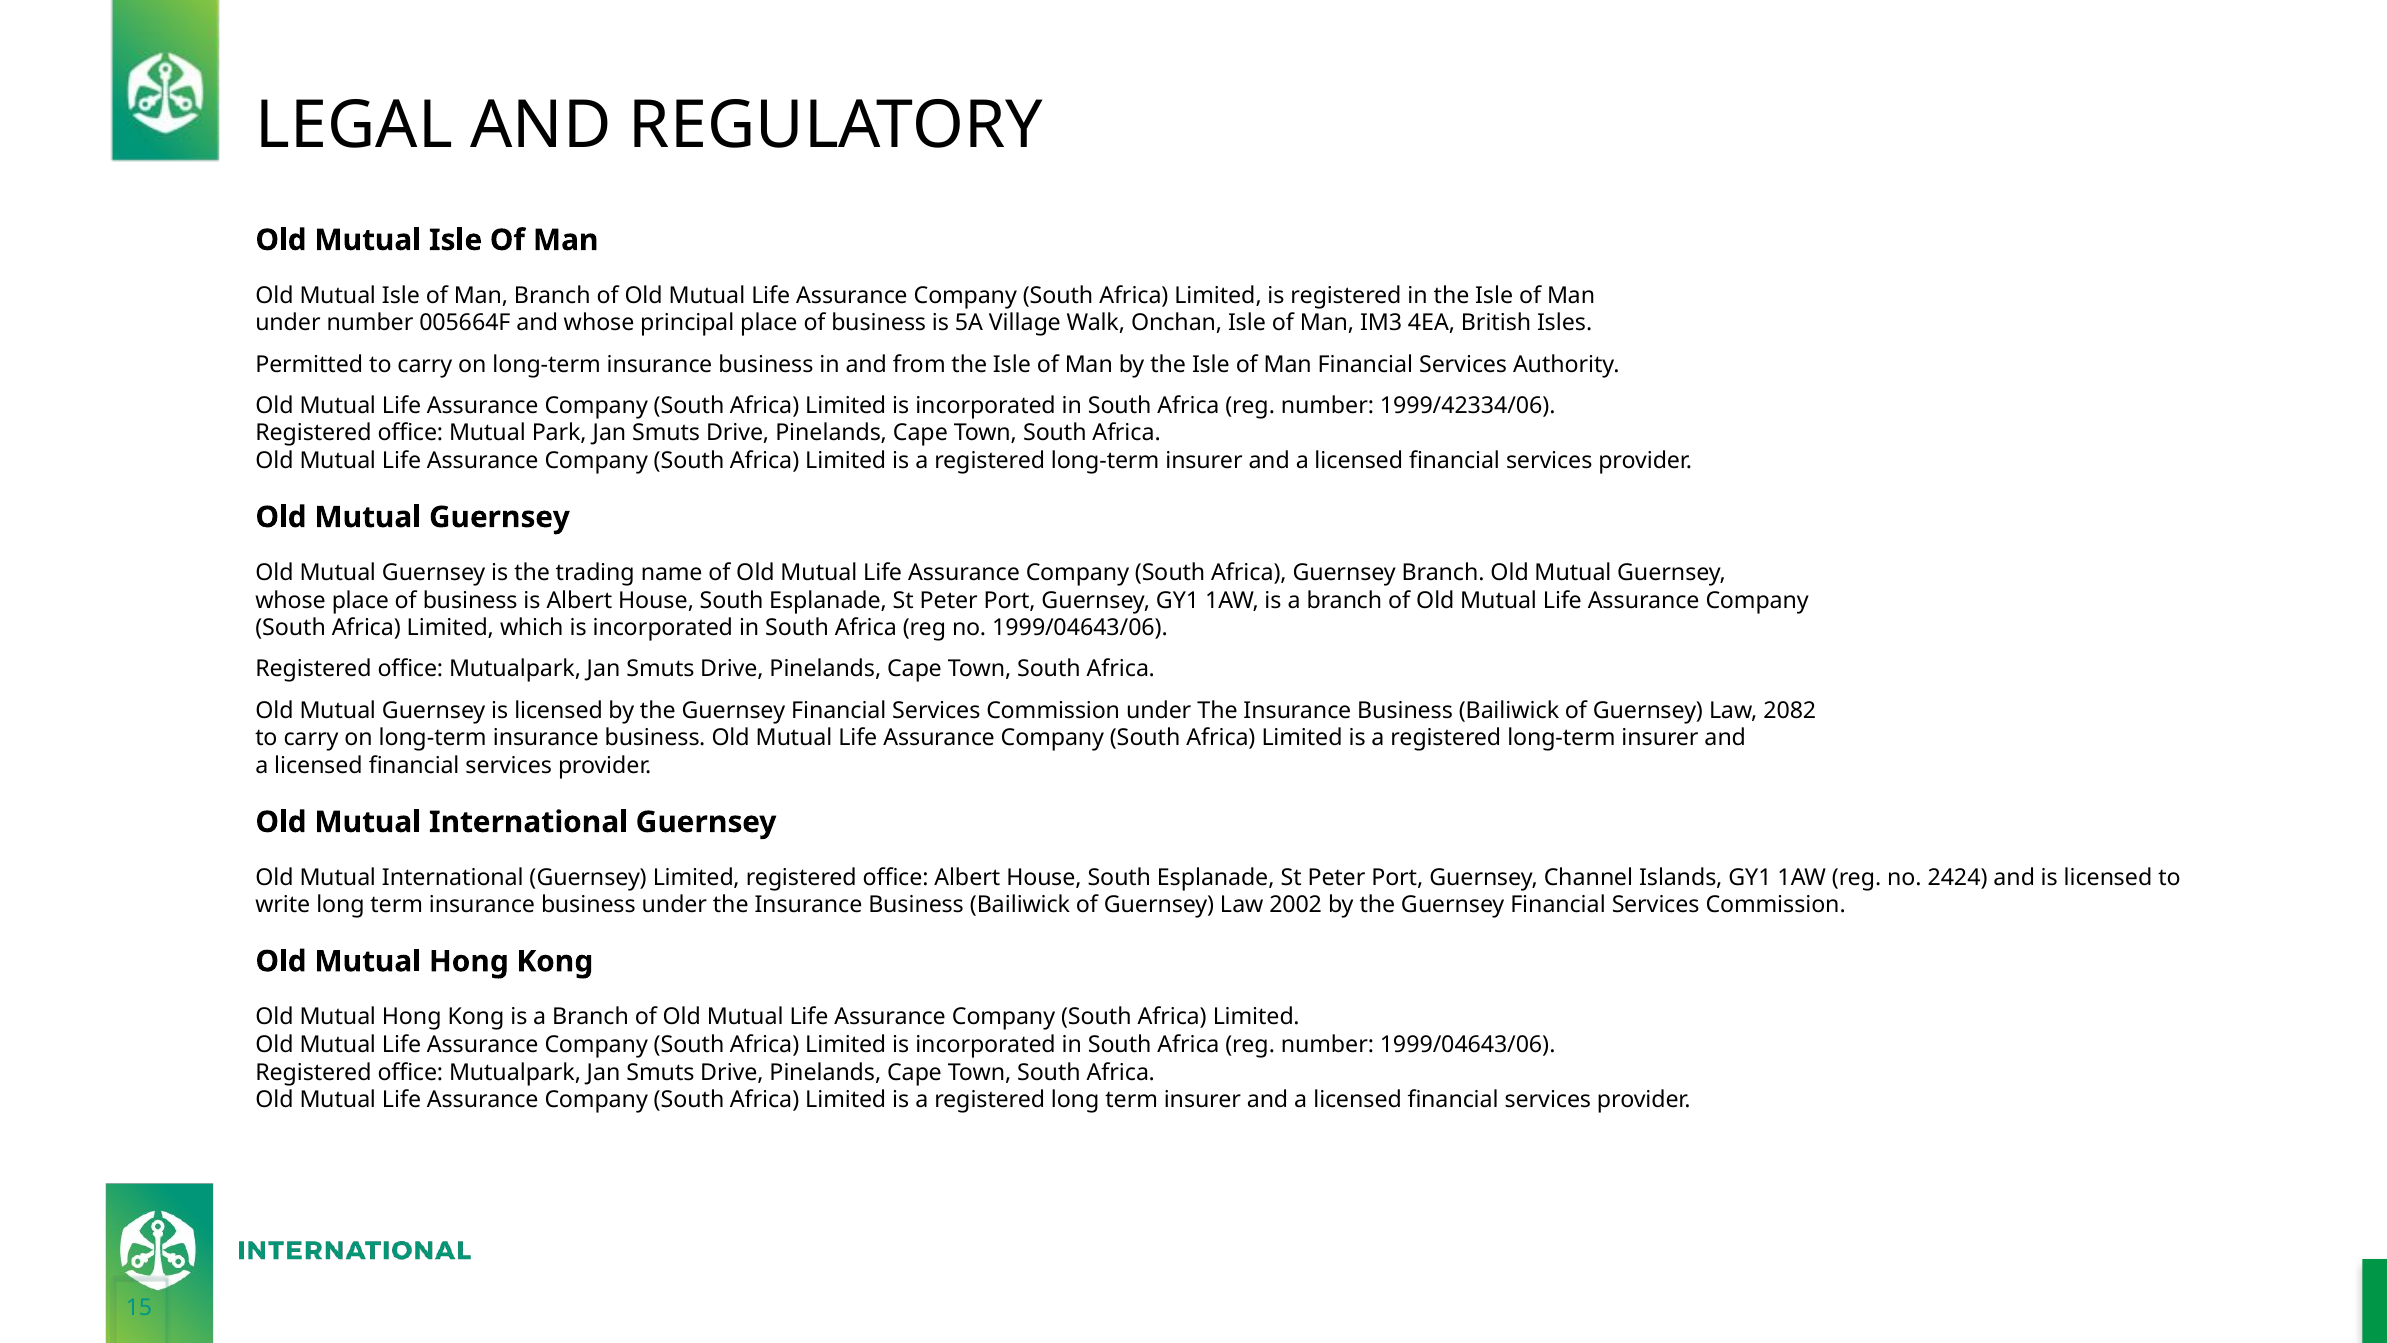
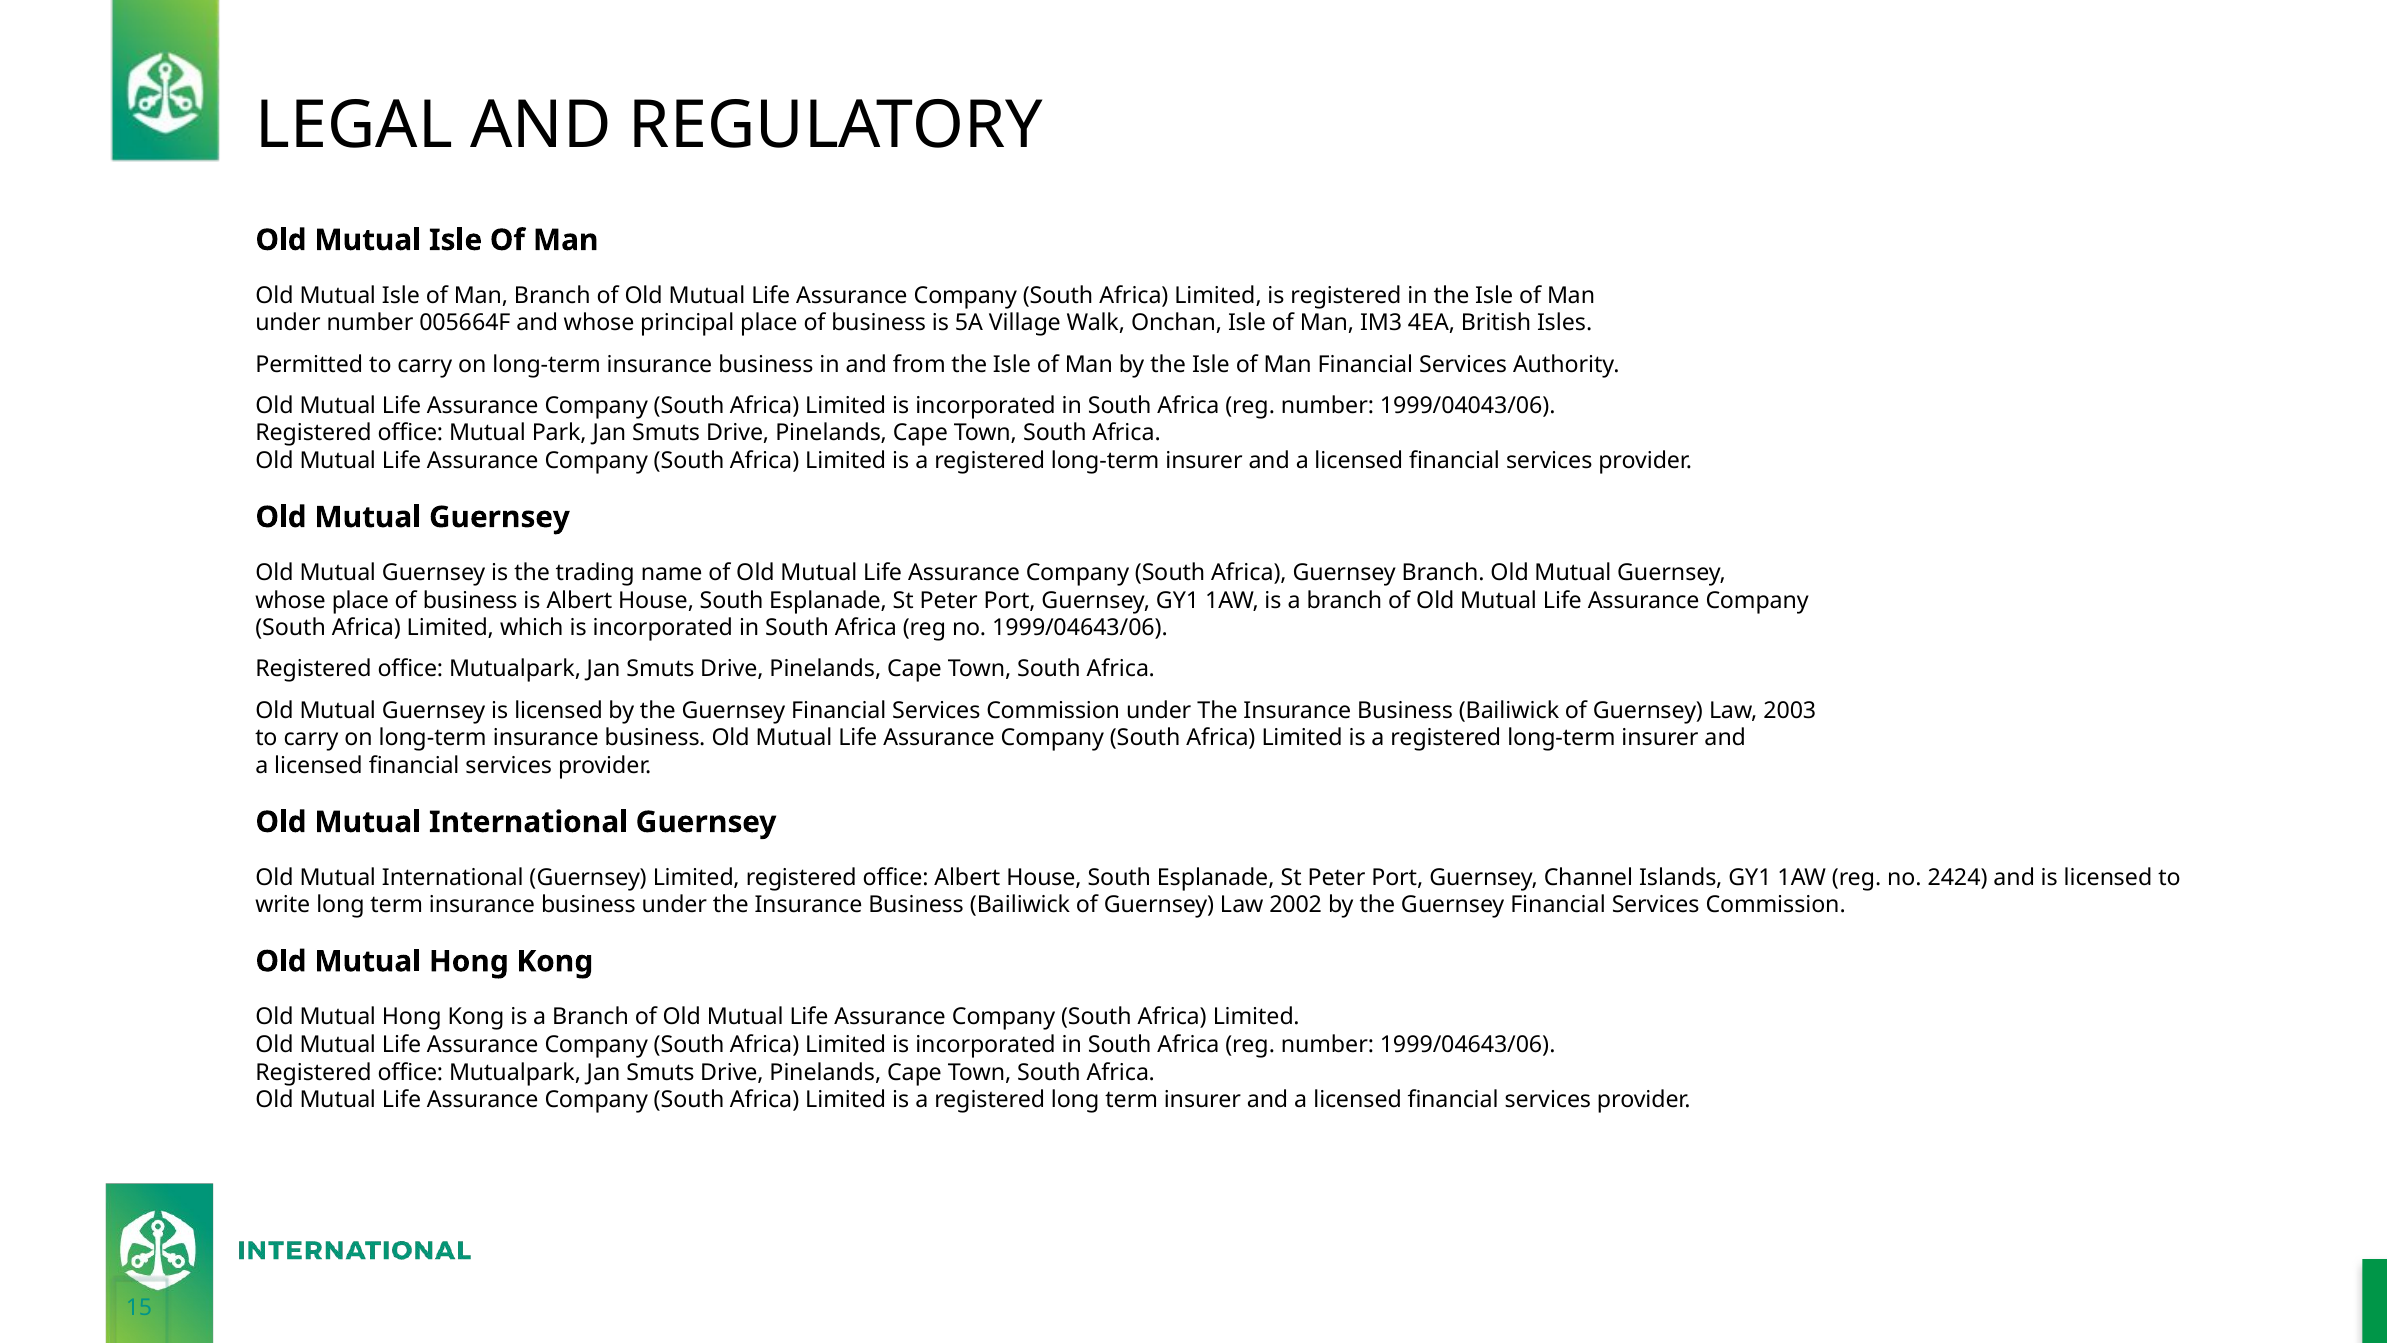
1999/42334/06: 1999/42334/06 -> 1999/04043/06 (1468, 405)
2082: 2082 -> 2003 (1790, 710)
